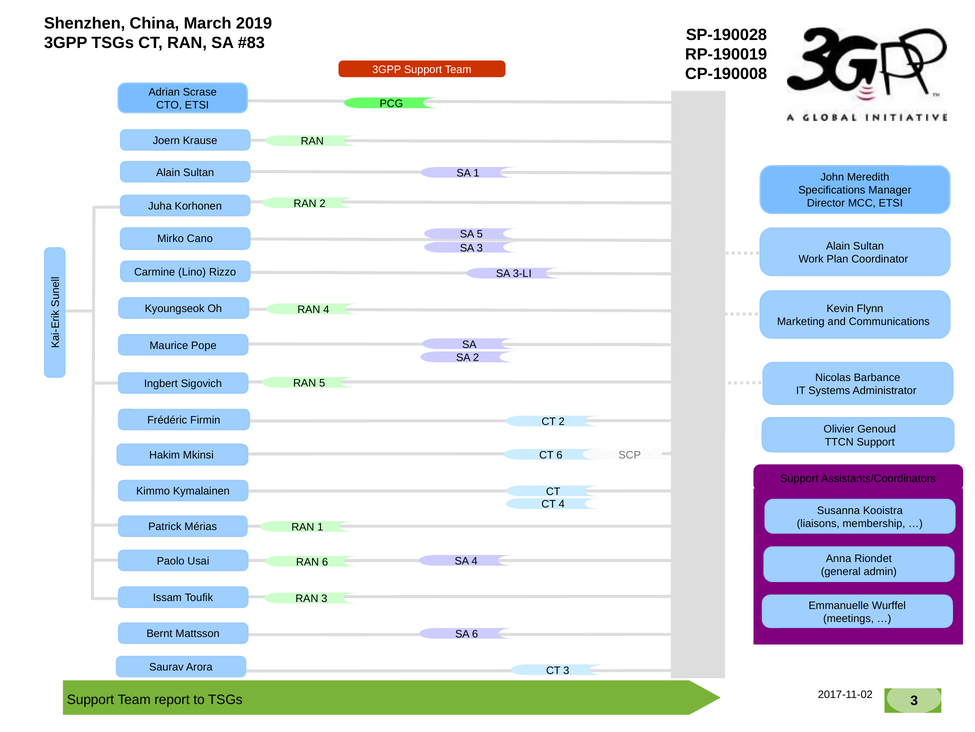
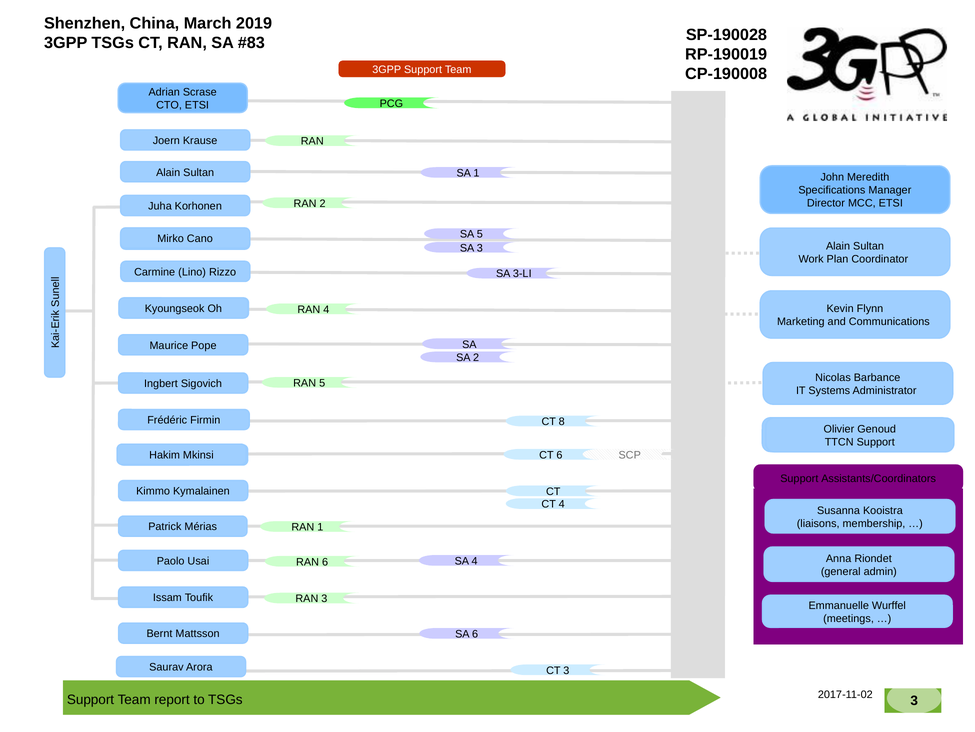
CT 2: 2 -> 8 (562, 421)
